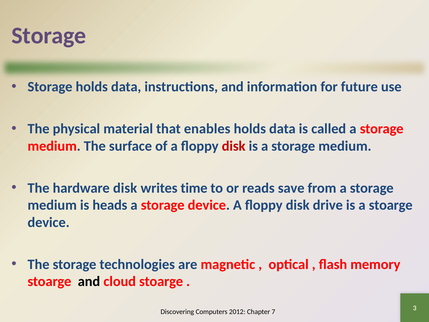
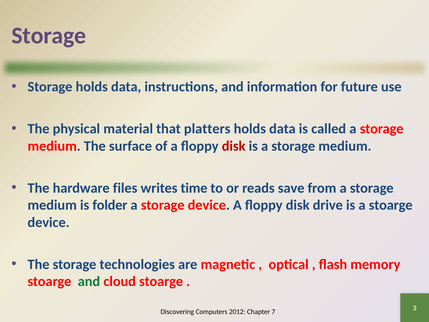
enables: enables -> platters (207, 129)
hardware disk: disk -> files (125, 188)
heads: heads -> folder (110, 205)
and colour: black -> green (89, 281)
